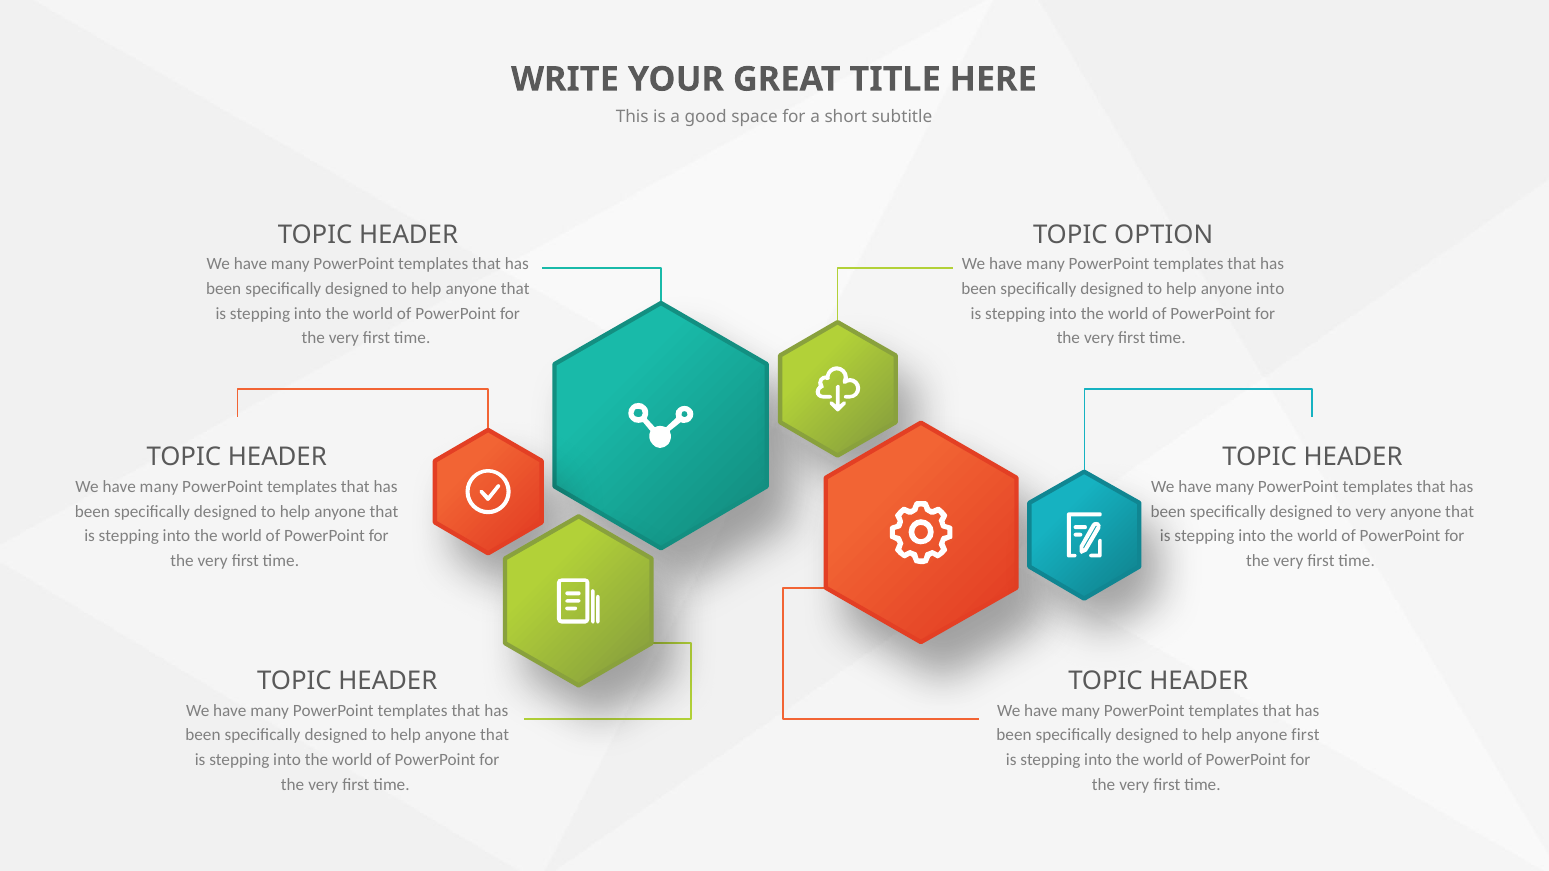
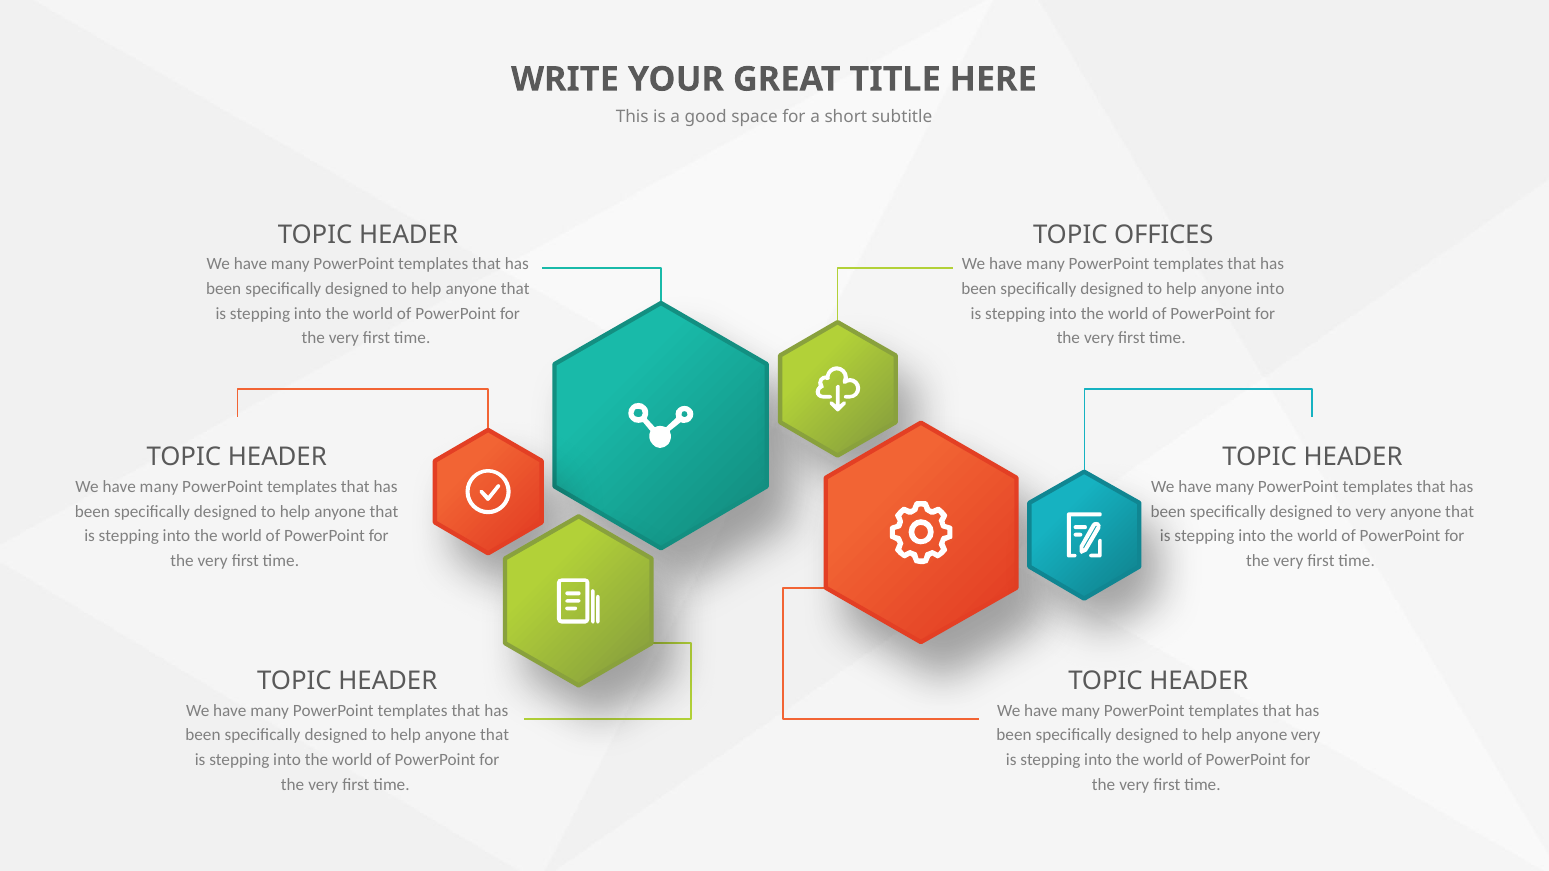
OPTION: OPTION -> OFFICES (1164, 235)
anyone first: first -> very (1306, 735)
